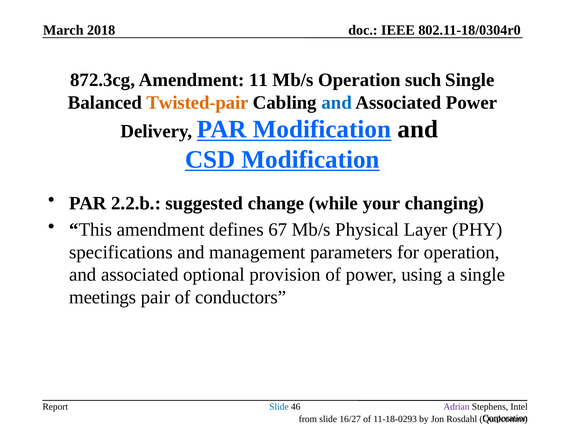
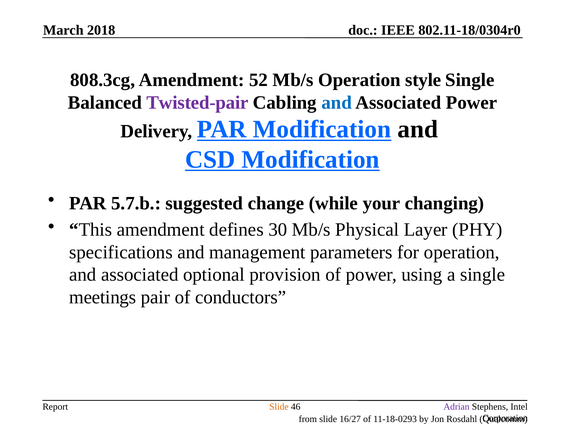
872.3cg: 872.3cg -> 808.3cg (103, 80)
11: 11 -> 52 (258, 80)
such: such -> style (423, 80)
Twisted-pair colour: orange -> purple (198, 102)
2.2.b: 2.2.b -> 5.7.b (136, 203)
67: 67 -> 30 (278, 229)
Slide colour: blue -> orange (279, 406)
